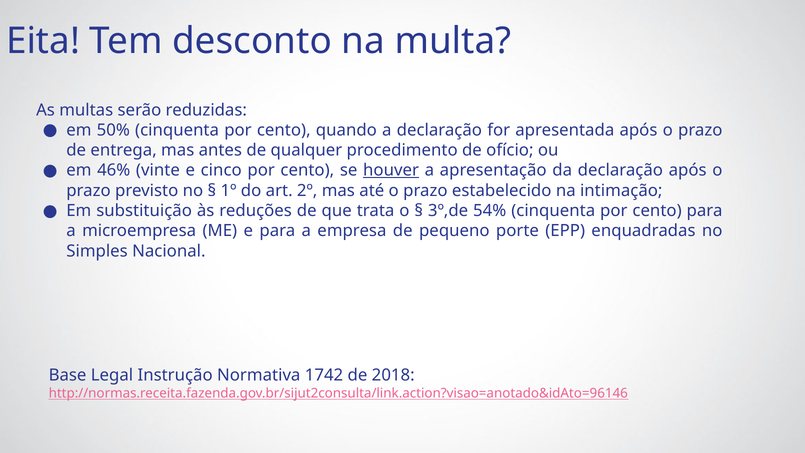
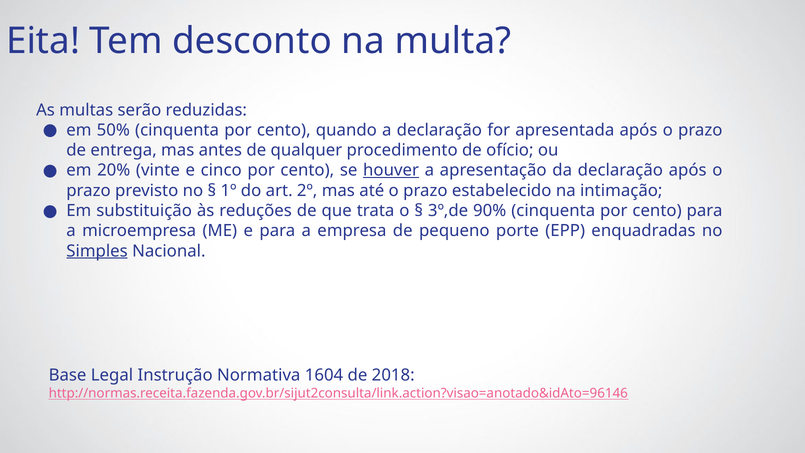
46%: 46% -> 20% (114, 170)
54%: 54% -> 90% (490, 211)
Simples underline: none -> present (97, 251)
1742: 1742 -> 1604 (324, 375)
